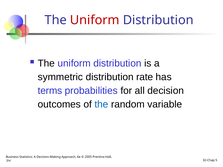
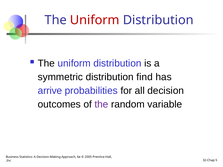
rate: rate -> find (145, 77)
terms: terms -> arrive (50, 91)
the colour: blue -> purple (101, 104)
